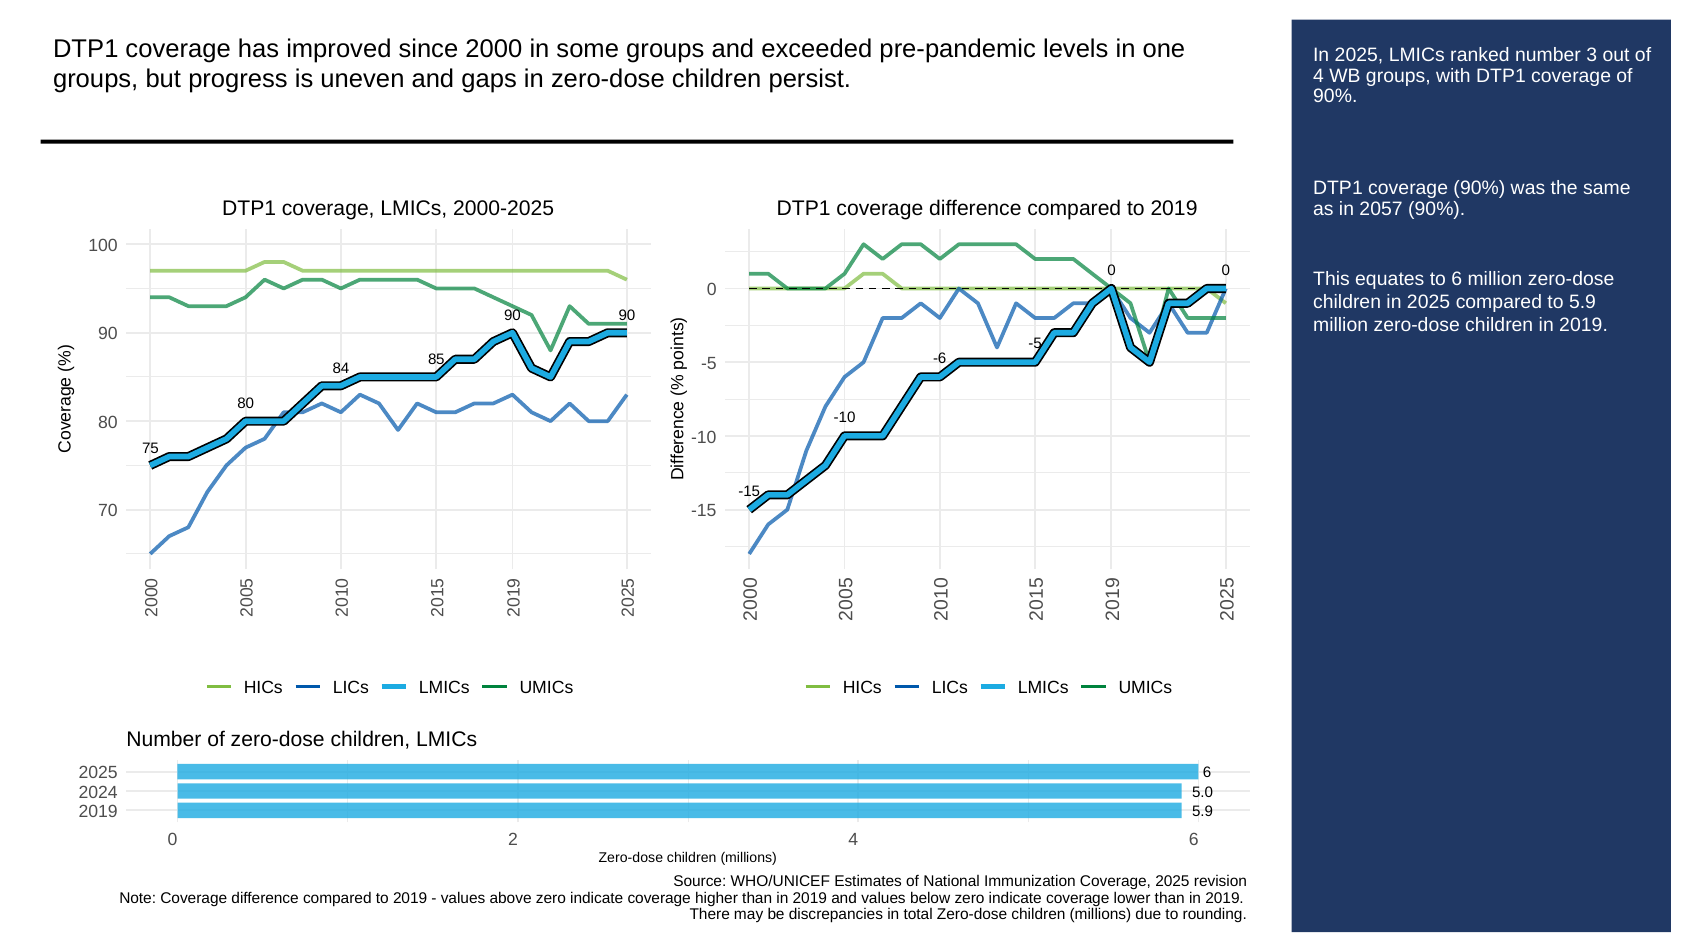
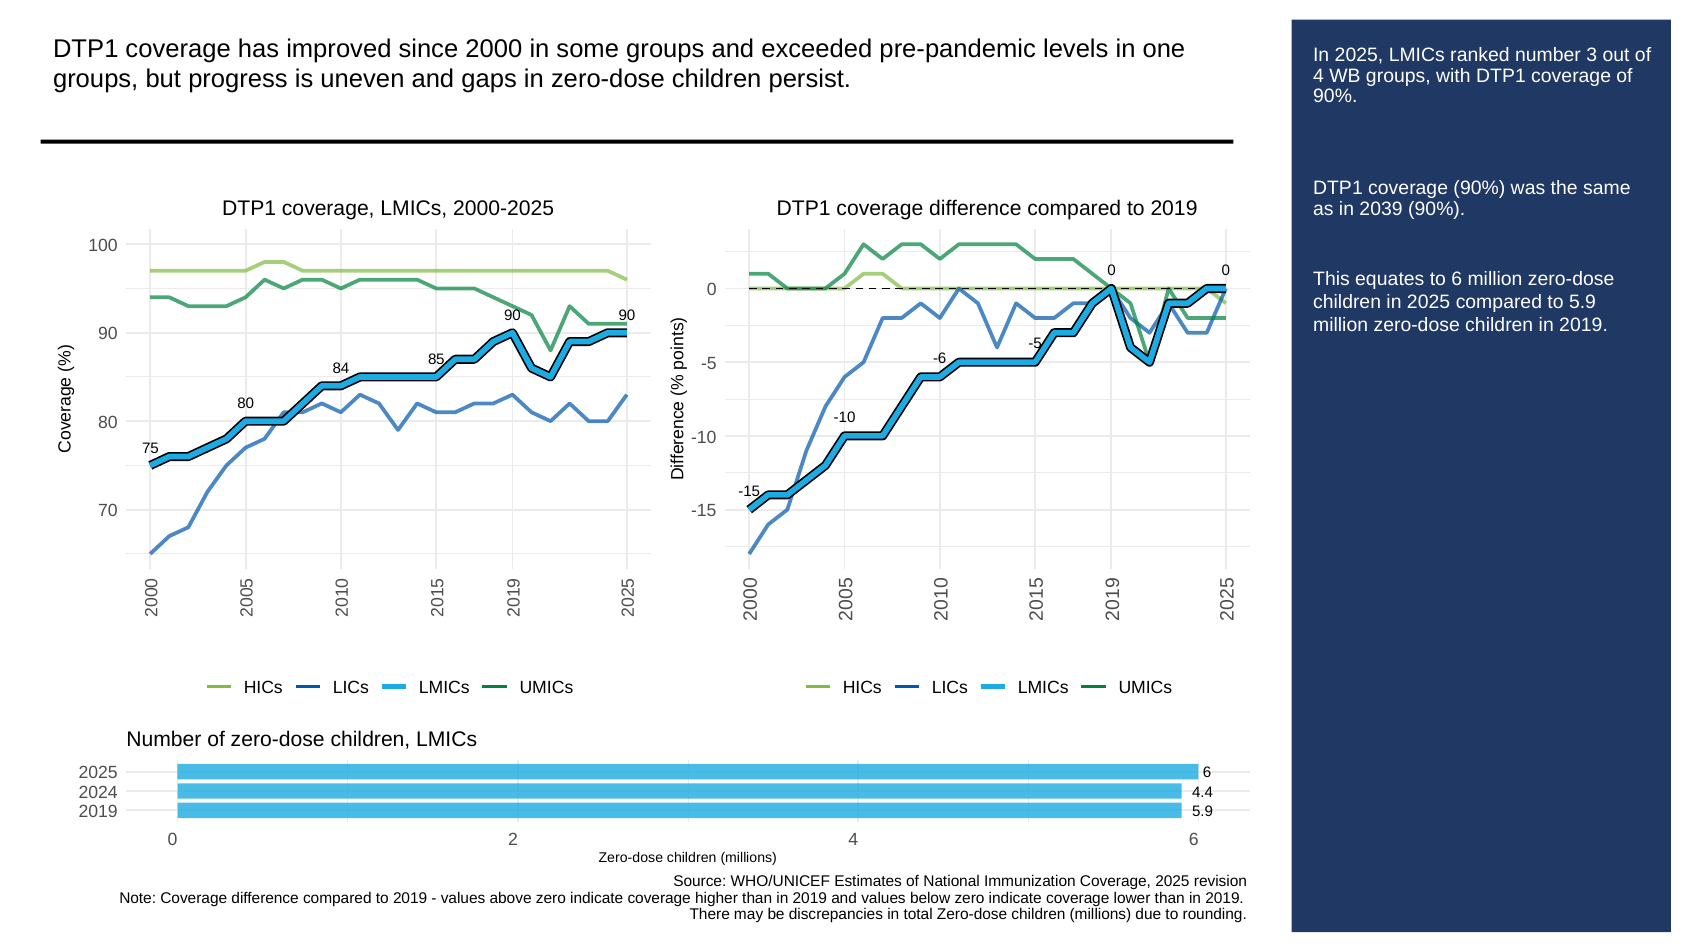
2057: 2057 -> 2039 (1381, 209)
5.0: 5.0 -> 4.4 (1203, 792)
